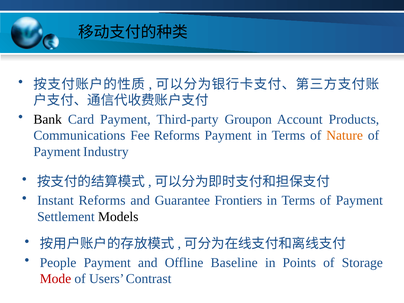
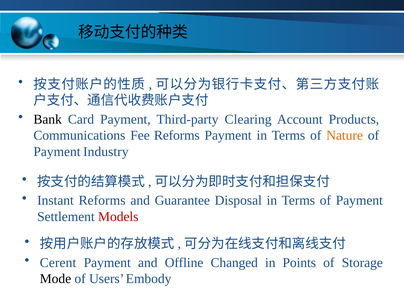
Groupon: Groupon -> Clearing (248, 119)
Frontiers: Frontiers -> Disposal (238, 200)
Models colour: black -> red (118, 217)
People: People -> Cerent (58, 263)
Baseline: Baseline -> Changed (234, 263)
Mode colour: red -> black (55, 279)
Contrast: Contrast -> Embody (149, 279)
